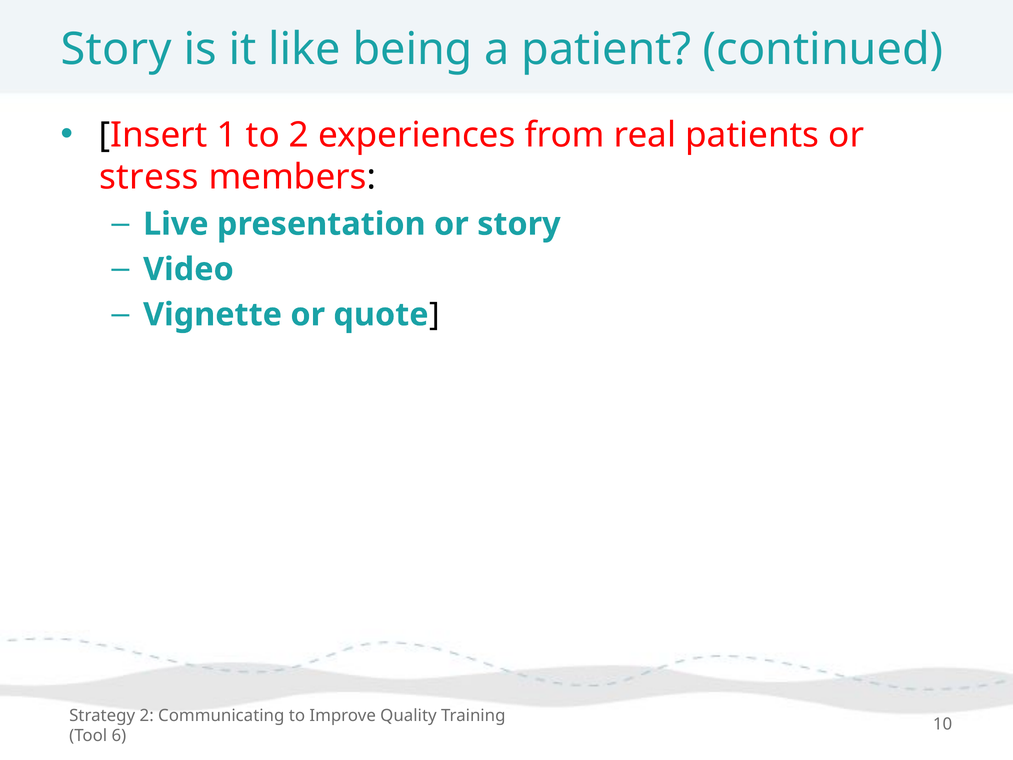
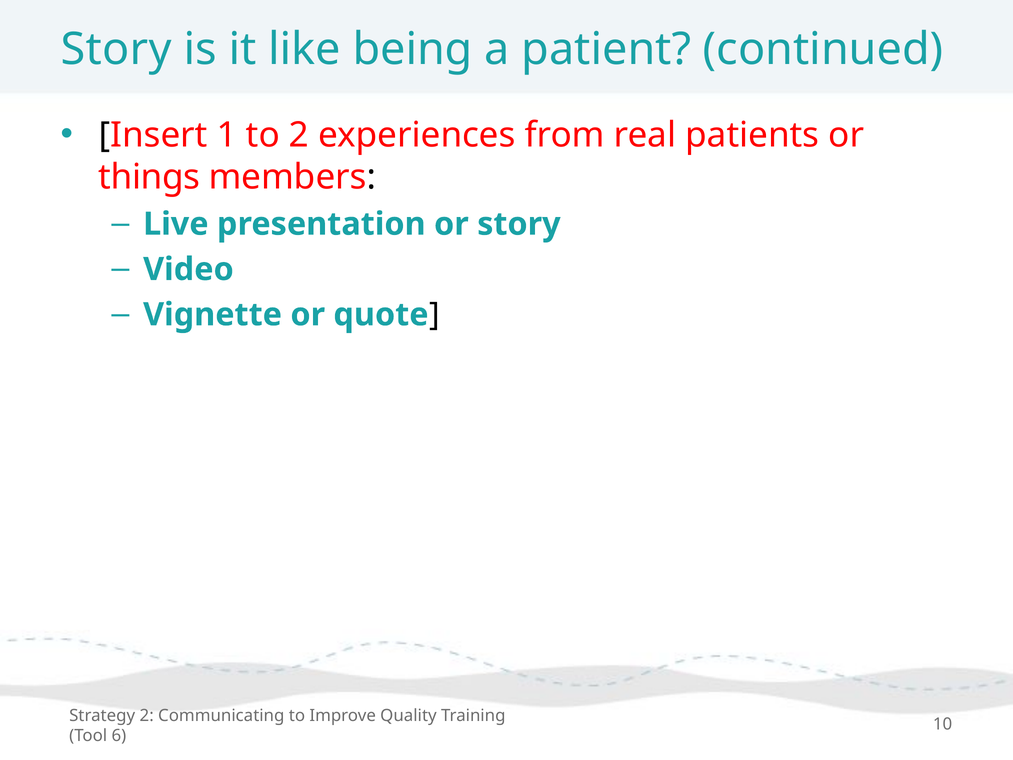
stress: stress -> things (149, 177)
